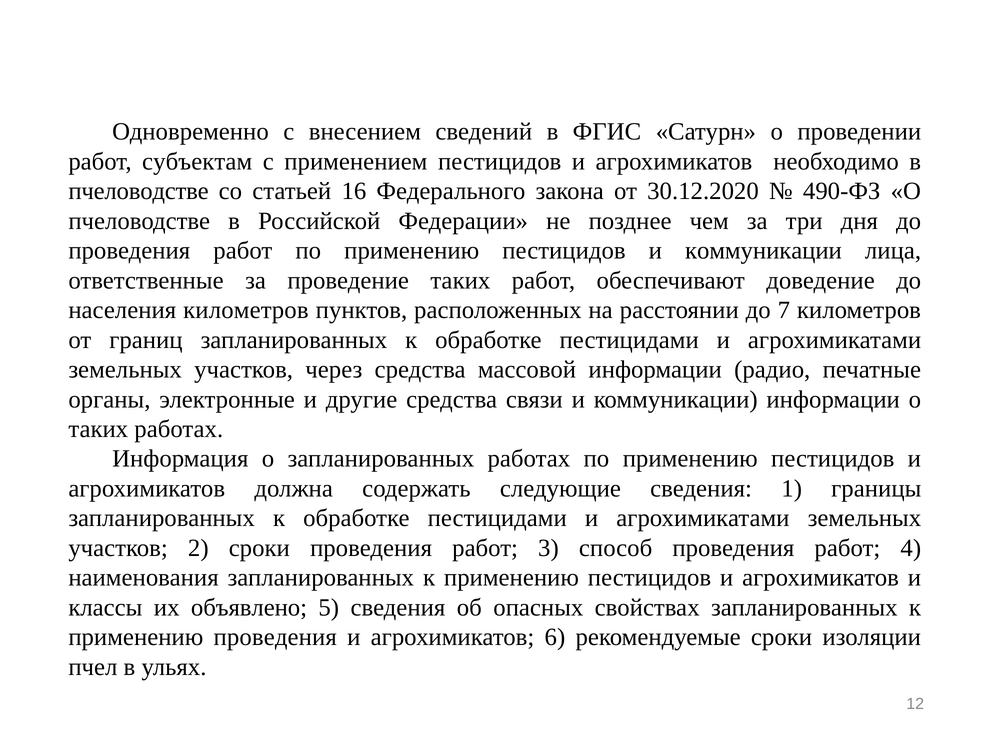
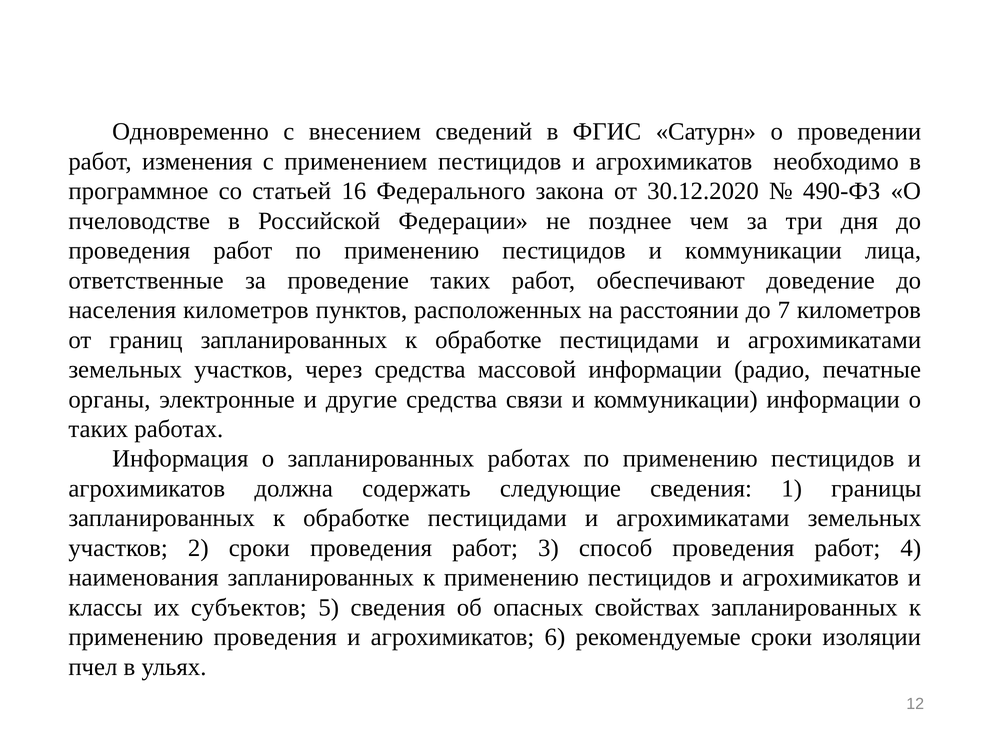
субъектам: субъектам -> изменения (197, 162)
пчеловодстве: пчеловодстве -> программное (138, 191)
объявлено: объявлено -> субъектов (249, 608)
